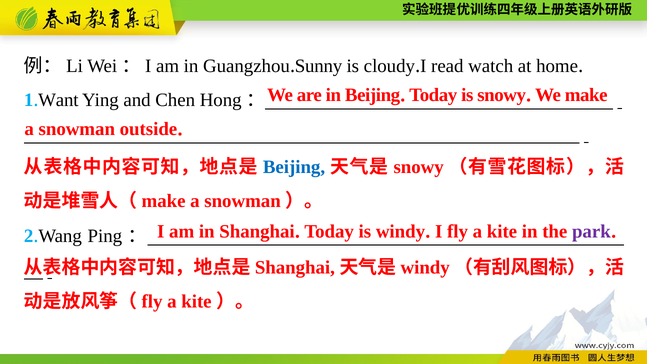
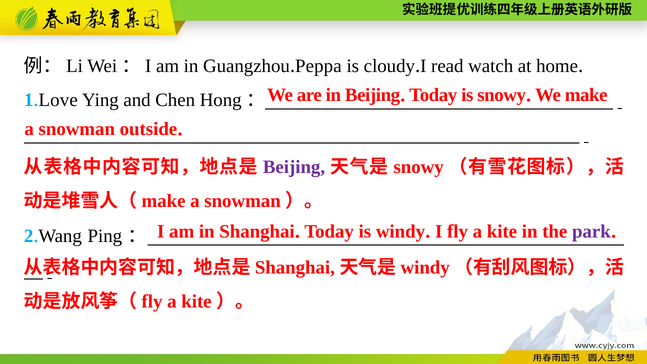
Sunny: Sunny -> Peppa (318, 66)
Want: Want -> Love (58, 100)
Beijing colour: blue -> purple (294, 167)
